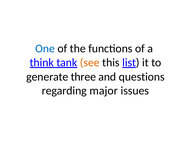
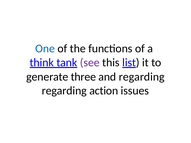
see colour: orange -> purple (90, 63)
and questions: questions -> regarding (142, 77)
major: major -> action (104, 91)
